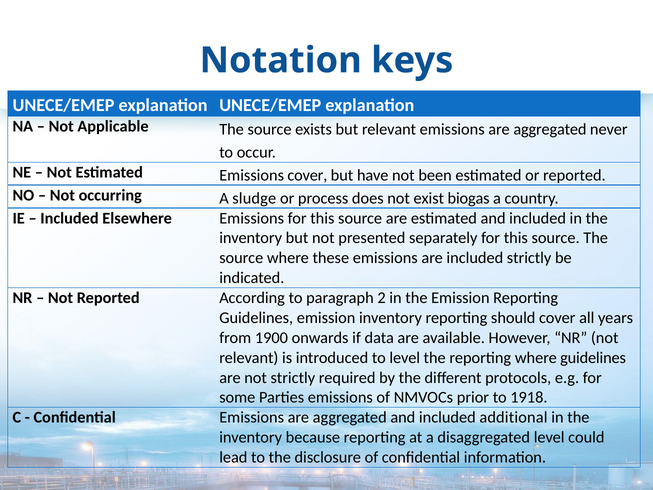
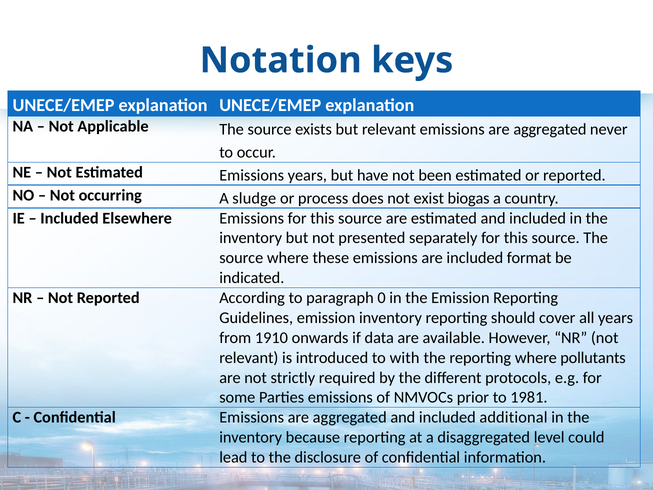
Emissions cover: cover -> years (307, 175)
included strictly: strictly -> format (529, 258)
2: 2 -> 0 (382, 298)
1900: 1900 -> 1910 (271, 338)
to level: level -> with (405, 358)
where guidelines: guidelines -> pollutants (593, 358)
1918: 1918 -> 1981 (529, 397)
